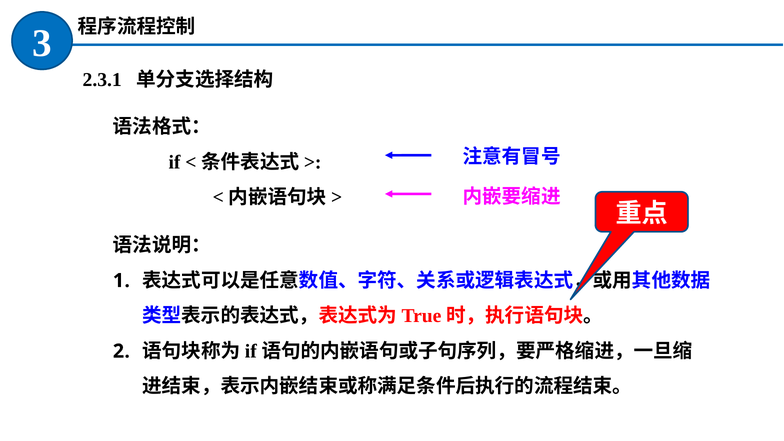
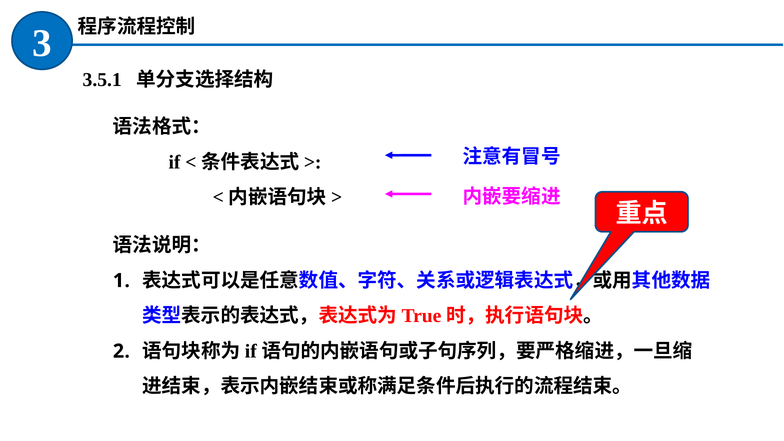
2.3.1: 2.3.1 -> 3.5.1 (102, 80)
